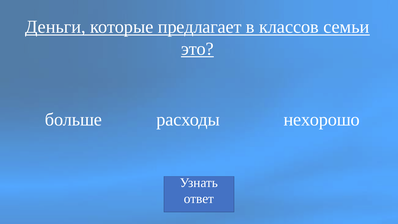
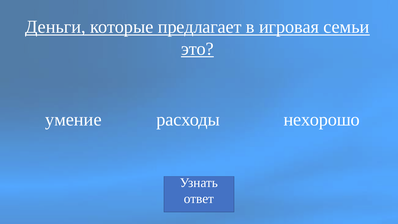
классов: классов -> игровая (289, 27)
больше: больше -> умение (73, 119)
